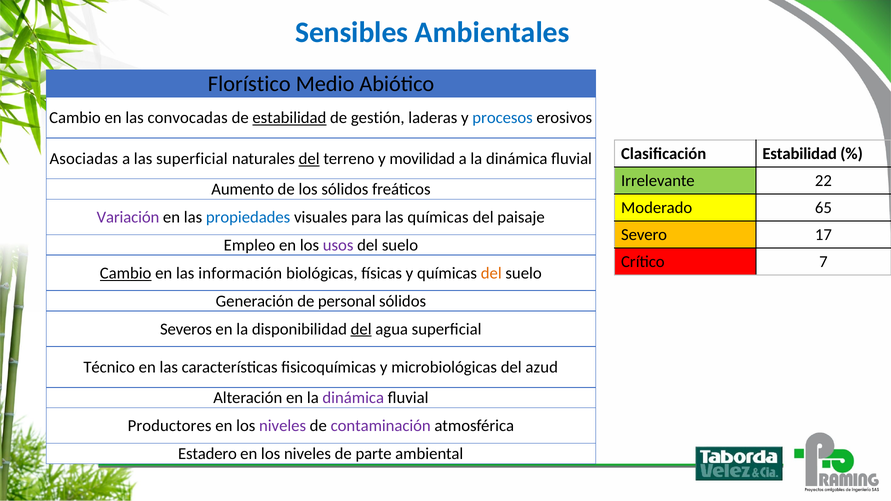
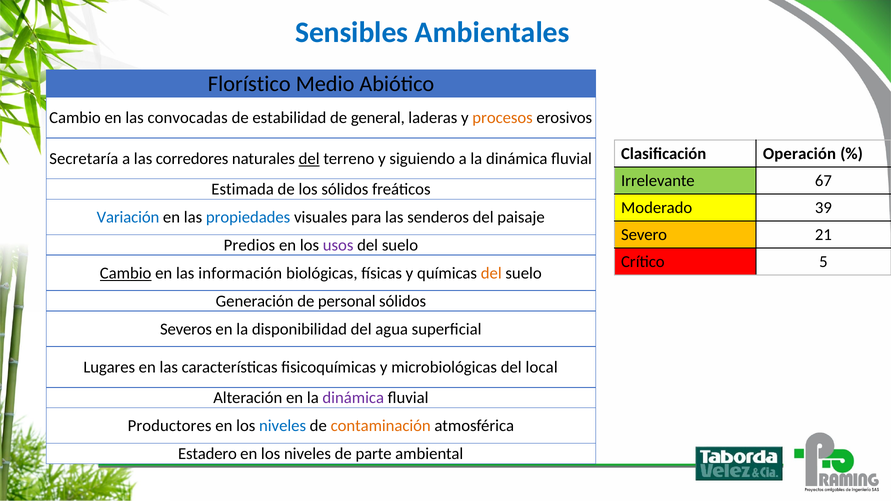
estabilidad underline: present -> none (289, 118)
gestión: gestión -> general (378, 118)
procesos colour: blue -> orange (503, 118)
Clasificación Estabilidad: Estabilidad -> Operación (799, 154)
Asociadas: Asociadas -> Secretaría (84, 159)
las superficial: superficial -> corredores (192, 159)
movilidad: movilidad -> siguiendo (422, 159)
22: 22 -> 67 (823, 181)
Aumento: Aumento -> Estimada (243, 189)
65: 65 -> 39 (823, 208)
Variación colour: purple -> blue (128, 217)
las químicas: químicas -> senderos (438, 217)
17: 17 -> 21 (823, 235)
Empleo: Empleo -> Predios (249, 245)
7: 7 -> 5 (823, 262)
del underline: present -> none (361, 329)
Técnico: Técnico -> Lugares (109, 367)
azud: azud -> local (542, 367)
niveles colour: purple -> blue (283, 426)
contaminación colour: purple -> orange (381, 426)
